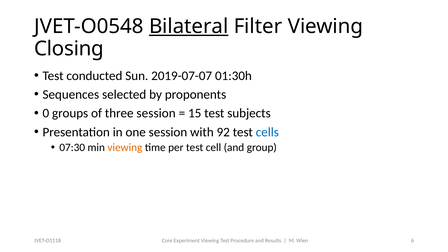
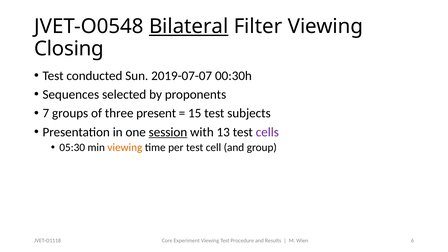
01:30h: 01:30h -> 00:30h (233, 76)
0: 0 -> 7 (46, 113)
three session: session -> present (156, 113)
session underline: none -> present (168, 132)
92: 92 -> 13 (223, 132)
cells colour: blue -> purple (267, 132)
07:30: 07:30 -> 05:30 (72, 148)
